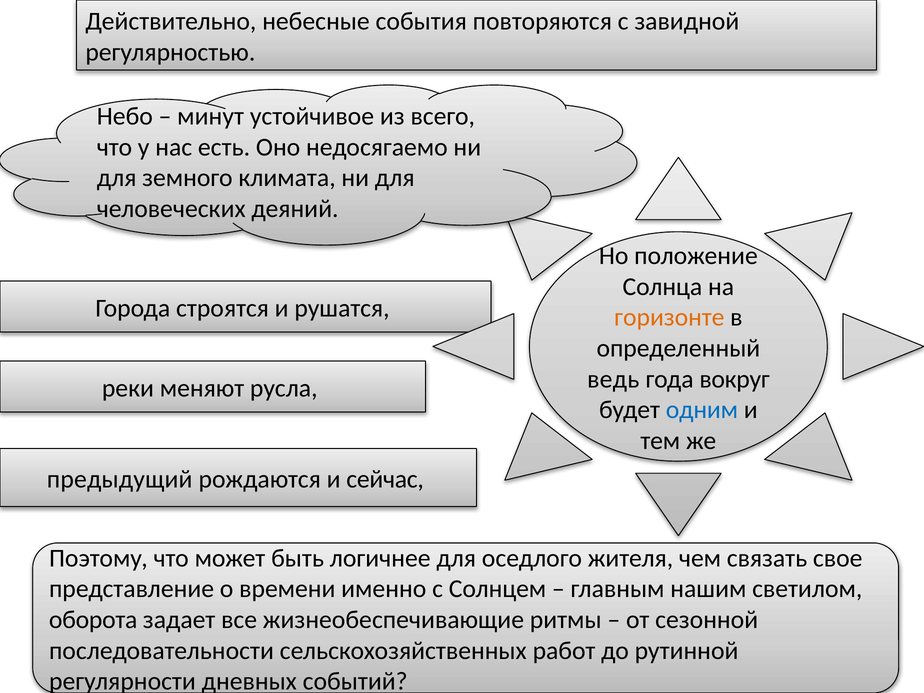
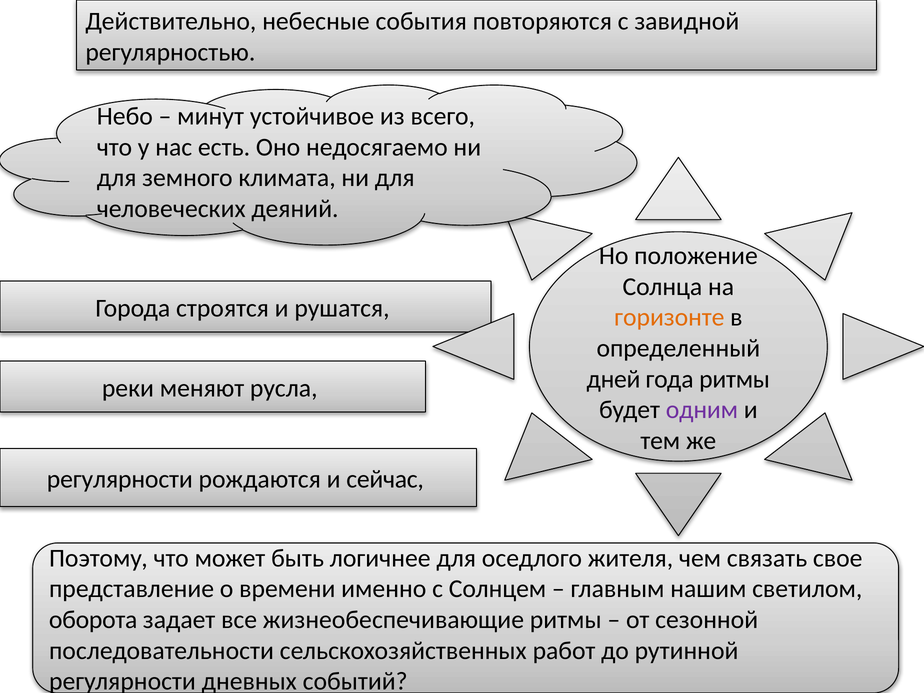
ведь: ведь -> дней (614, 379)
года вокруг: вокруг -> ритмы (735, 379)
одним colour: blue -> purple (702, 410)
предыдущий: предыдущий -> регулярности (120, 479)
